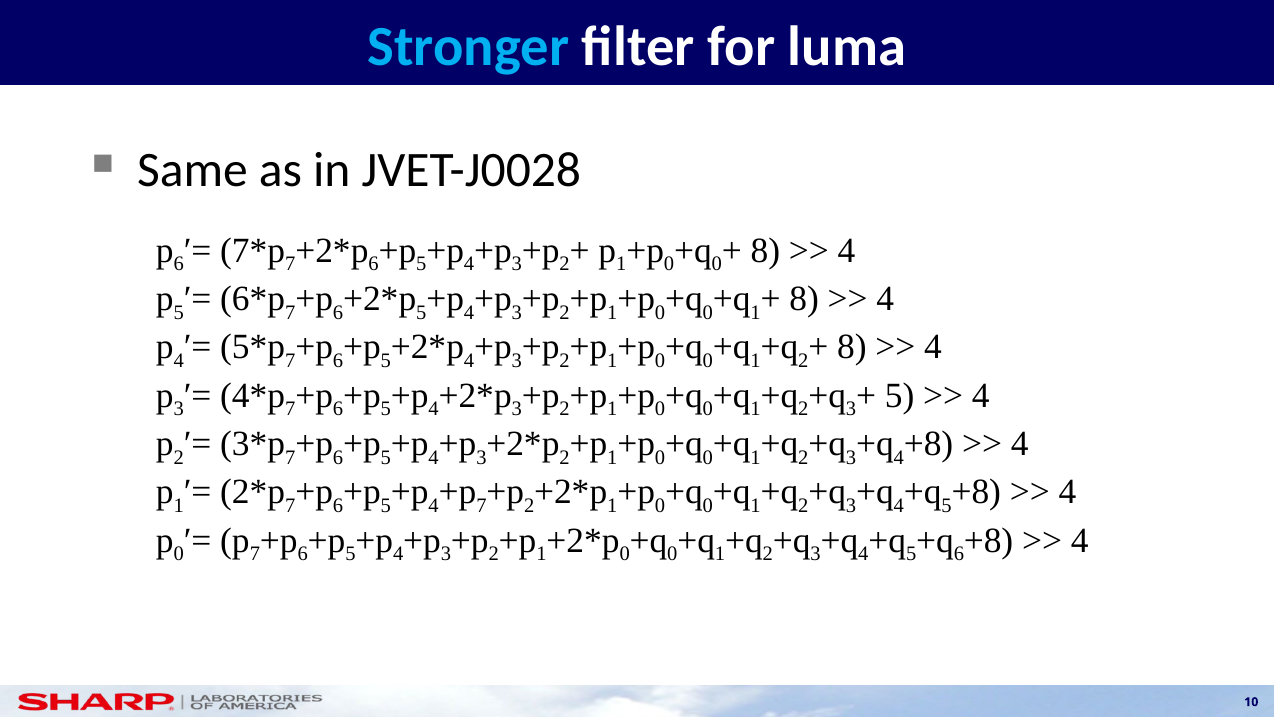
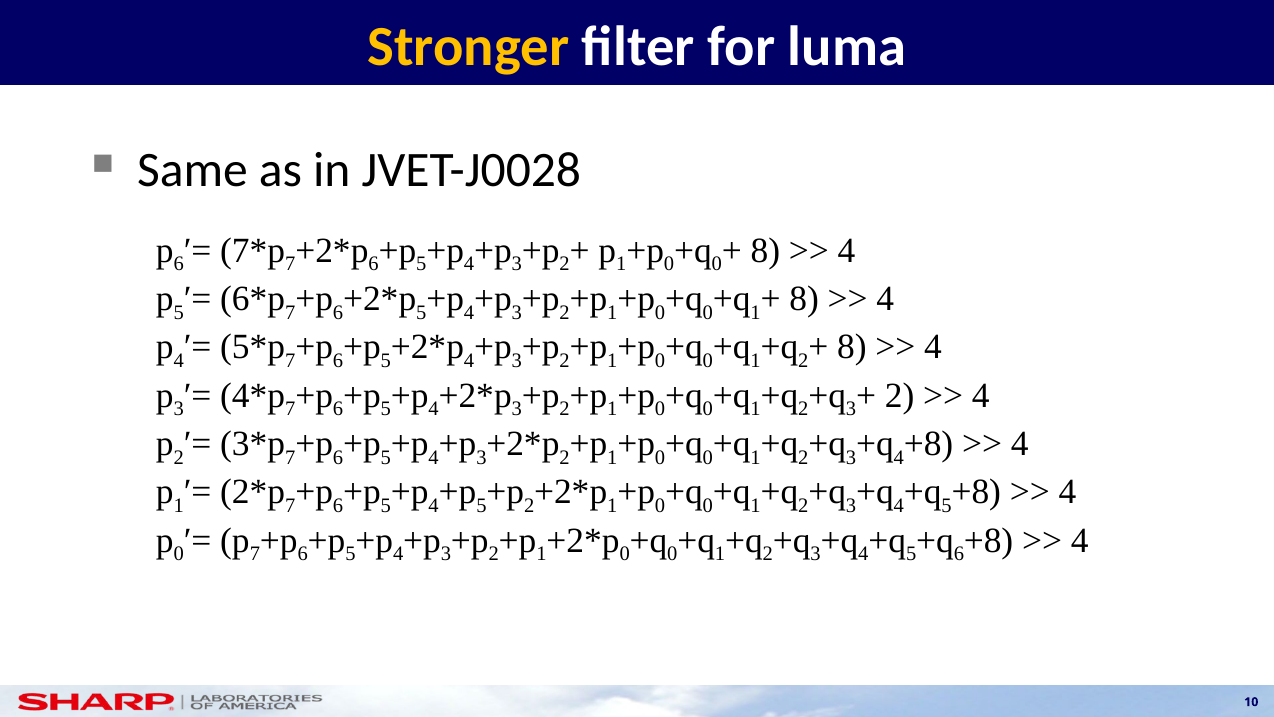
Stronger colour: light blue -> yellow (468, 46)
5: 5 -> 2 (900, 395)
7: 7 -> 5 (481, 506)
